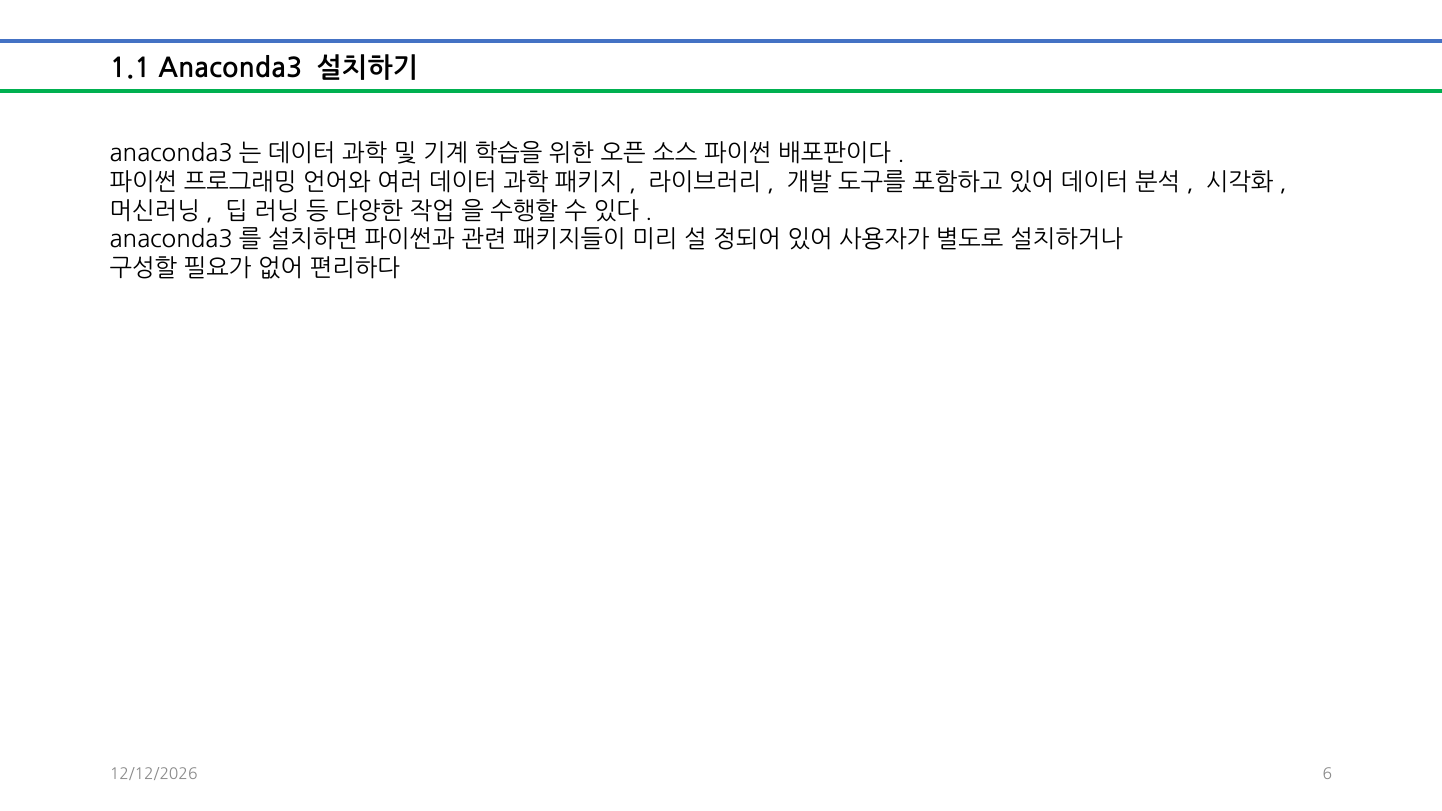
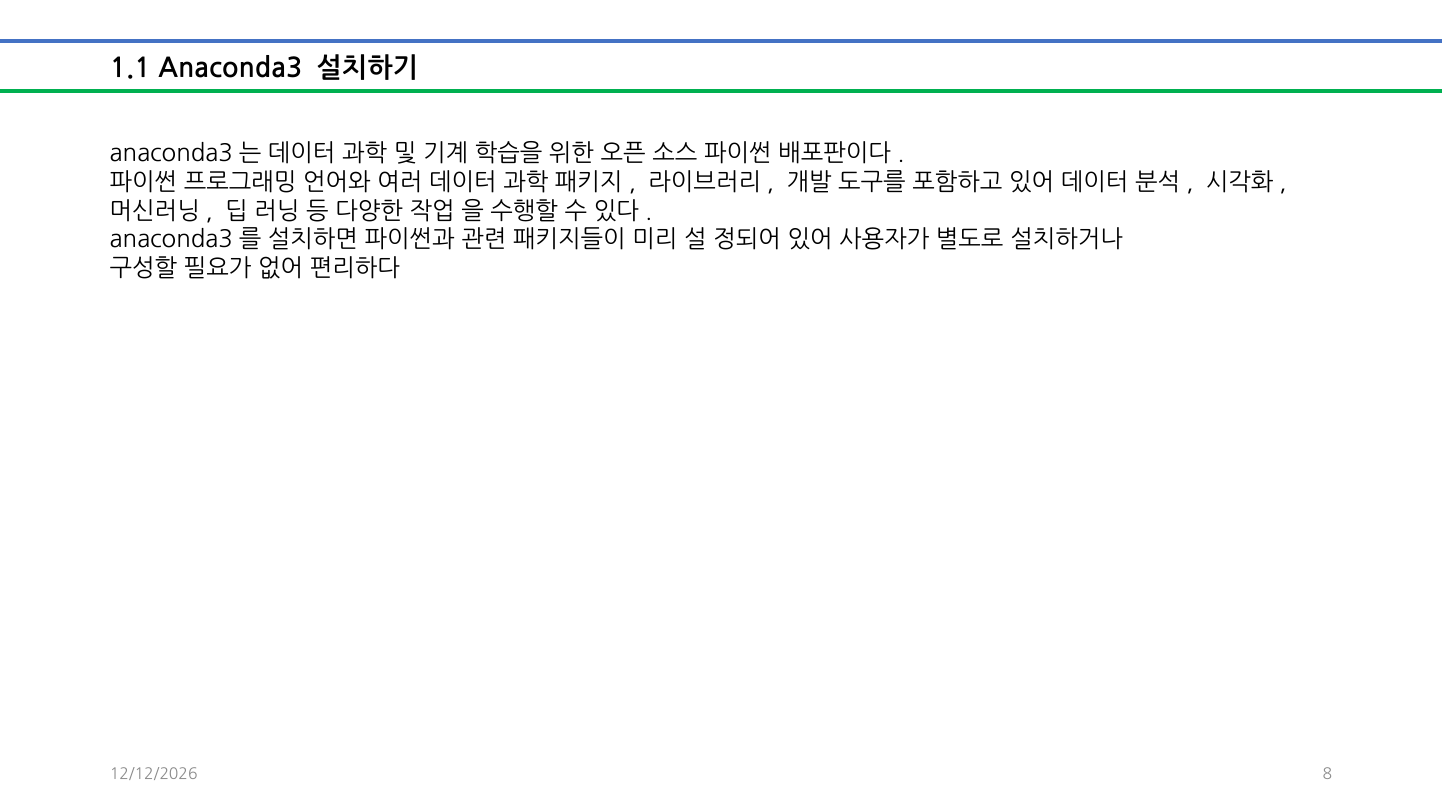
6: 6 -> 8 (1327, 774)
